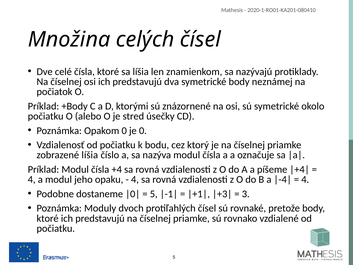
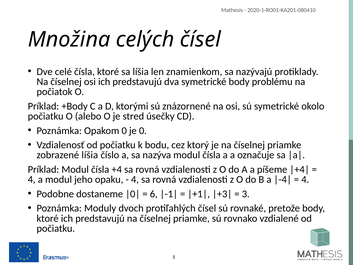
neznámej: neznámej -> problému (272, 82)
5: 5 -> 6 (154, 194)
